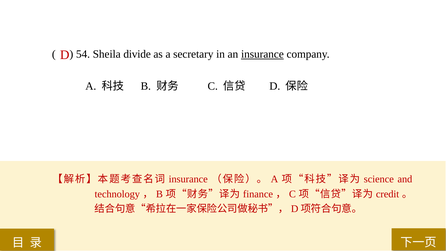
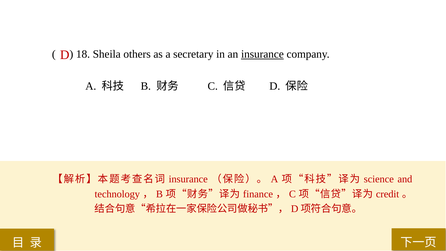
54: 54 -> 18 (83, 54)
divide: divide -> others (137, 54)
